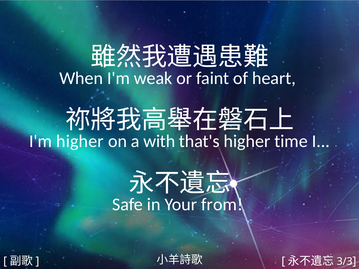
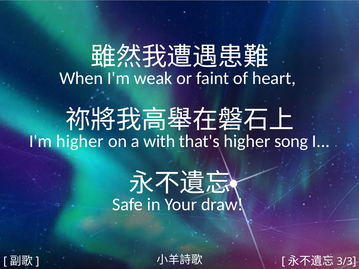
time: time -> song (291, 141)
from: from -> draw (222, 205)
